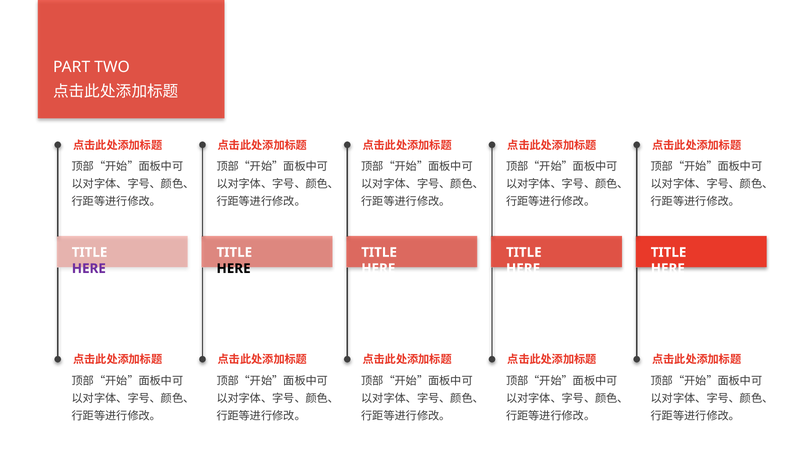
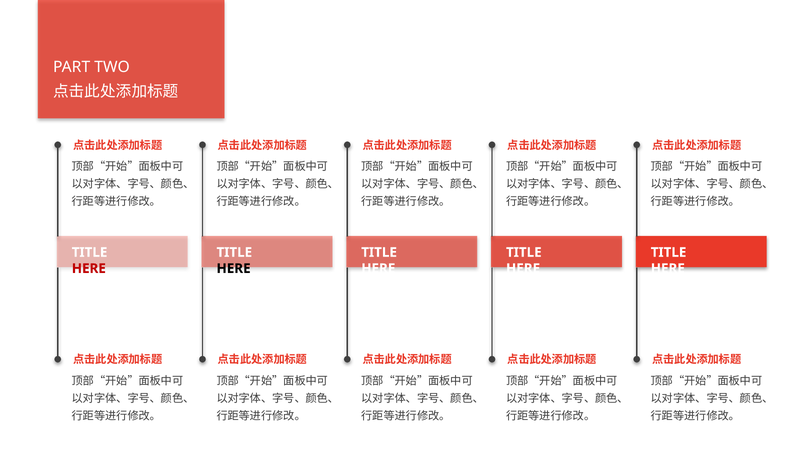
HERE colour: purple -> red (89, 268)
